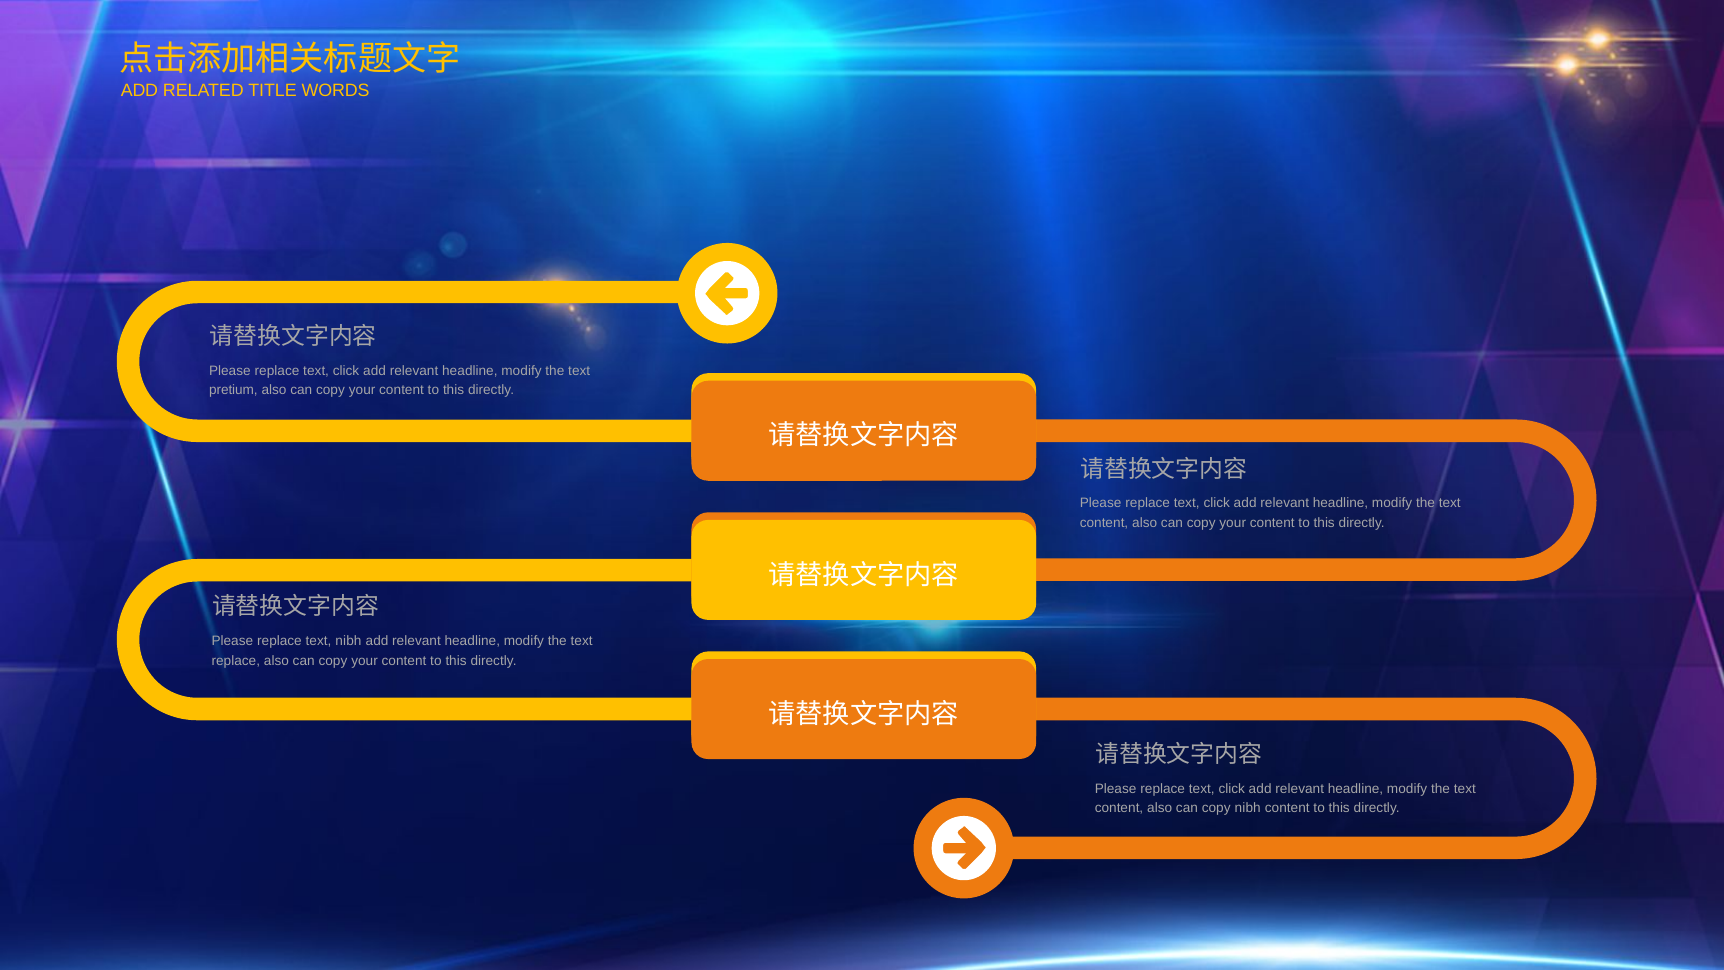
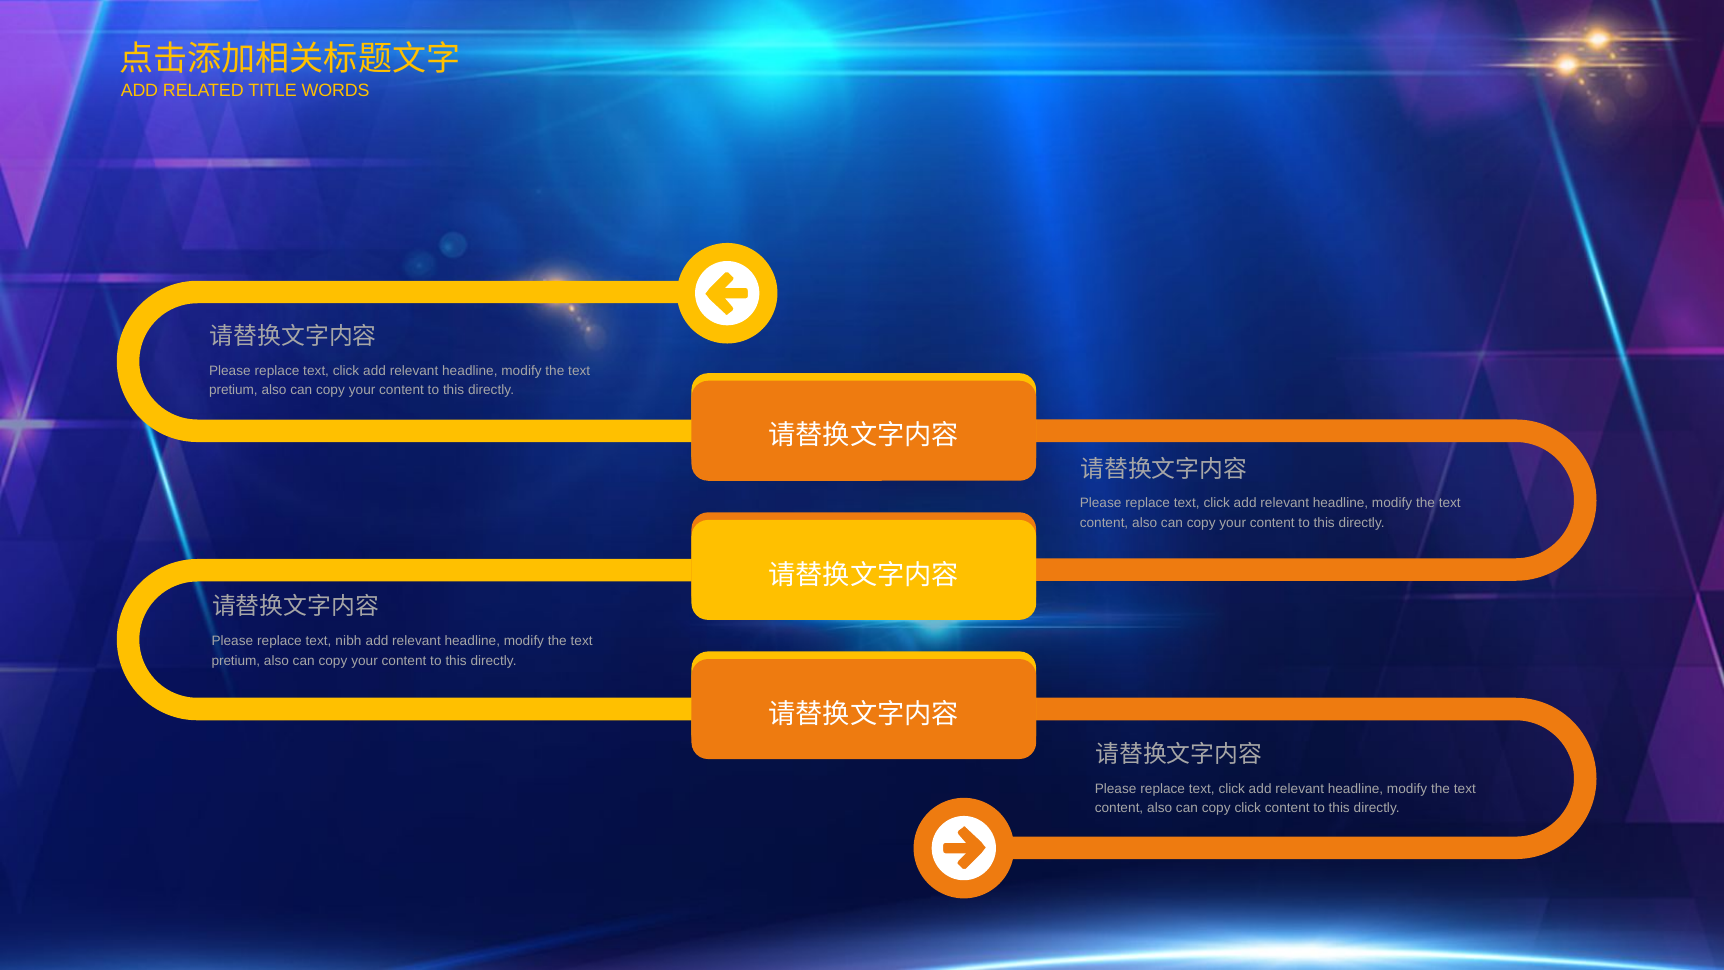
replace: replace -> pretium (236, 660)
copy nibh: nibh -> click (1248, 808)
